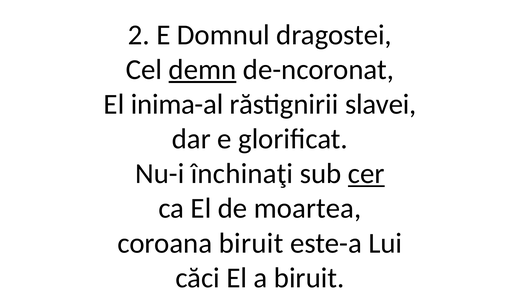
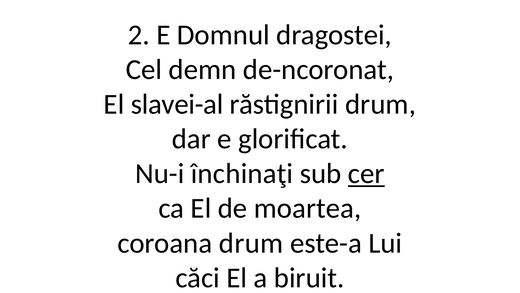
demn underline: present -> none (203, 69)
inima-al: inima-al -> slavei-al (177, 104)
răstignirii slavei: slavei -> drum (381, 104)
coroana biruit: biruit -> drum (251, 243)
